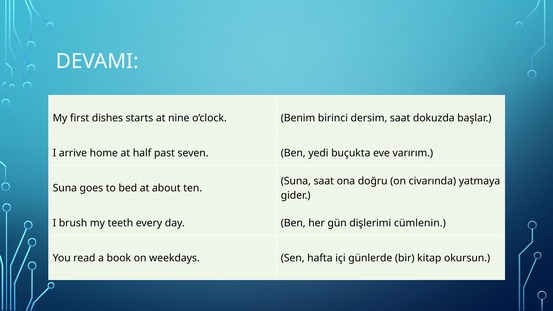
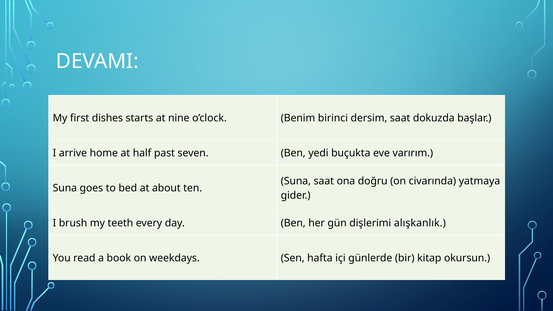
cümlenin: cümlenin -> alışkanlık (420, 223)
